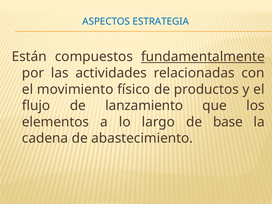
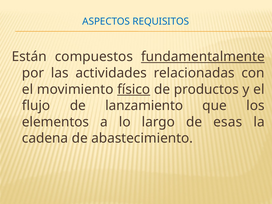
ESTRATEGIA: ESTRATEGIA -> REQUISITOS (161, 22)
físico underline: none -> present (134, 89)
base: base -> esas (228, 122)
